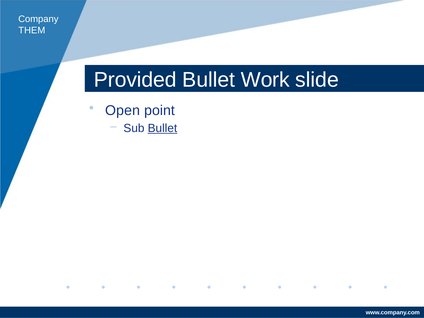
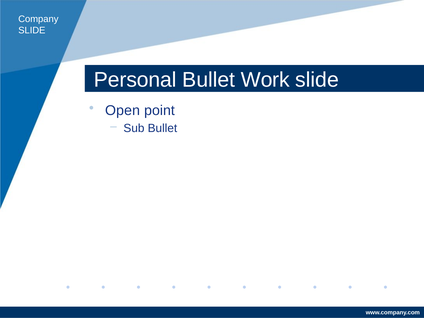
THEM: THEM -> SLIDE (32, 30)
Provided: Provided -> Personal (135, 80)
Bullet underline: present -> none (162, 128)
